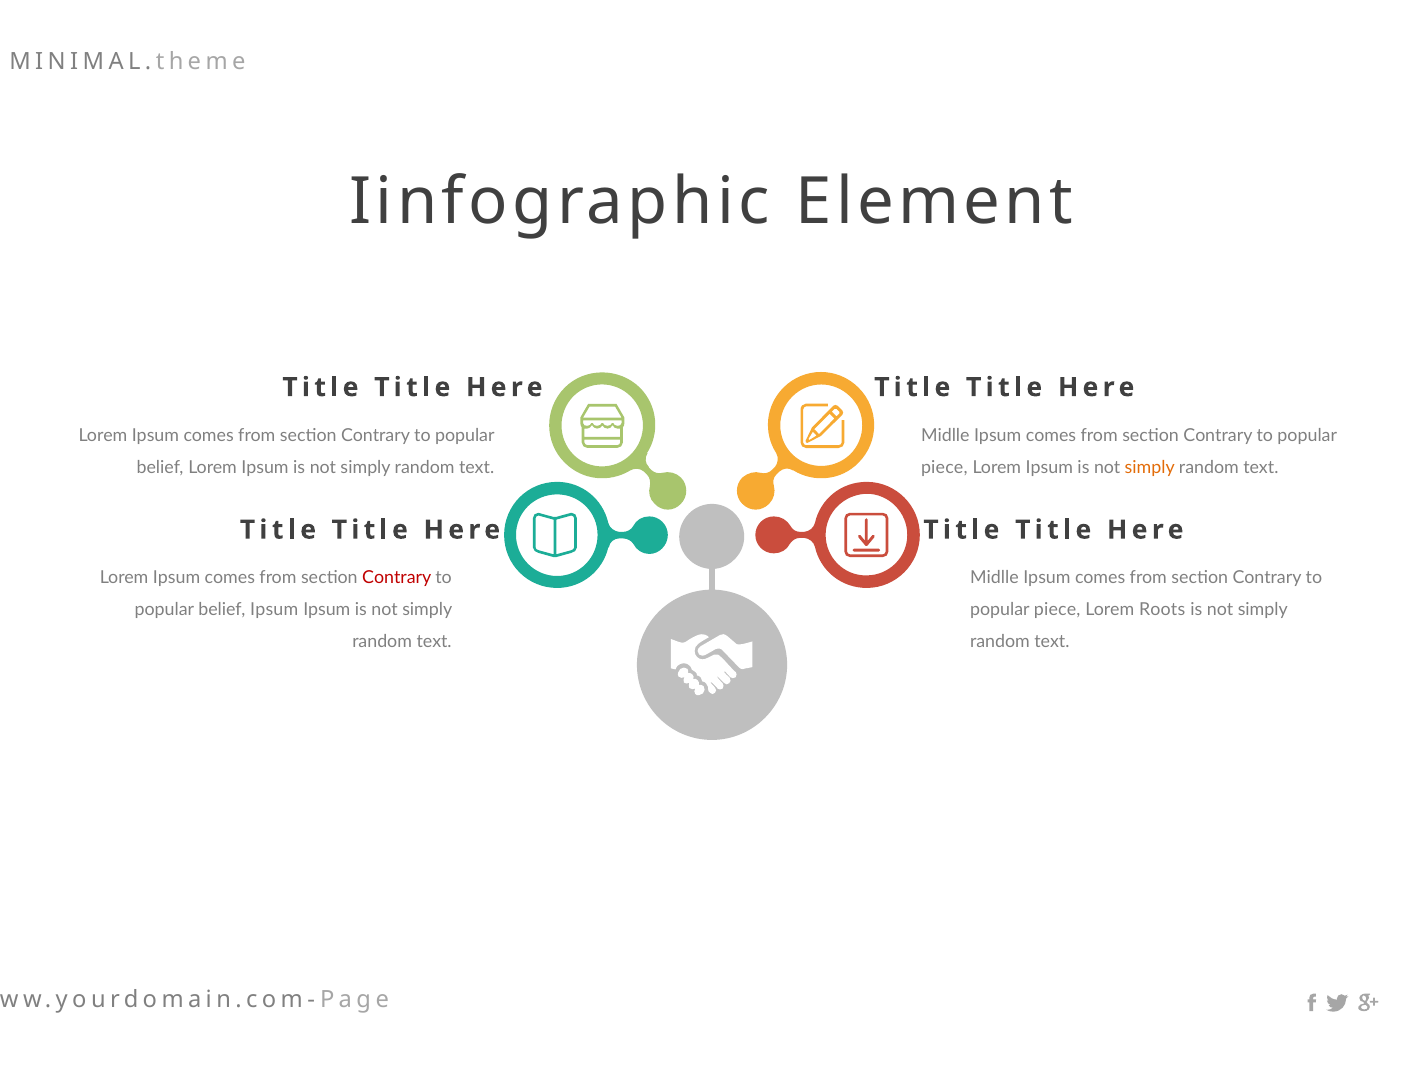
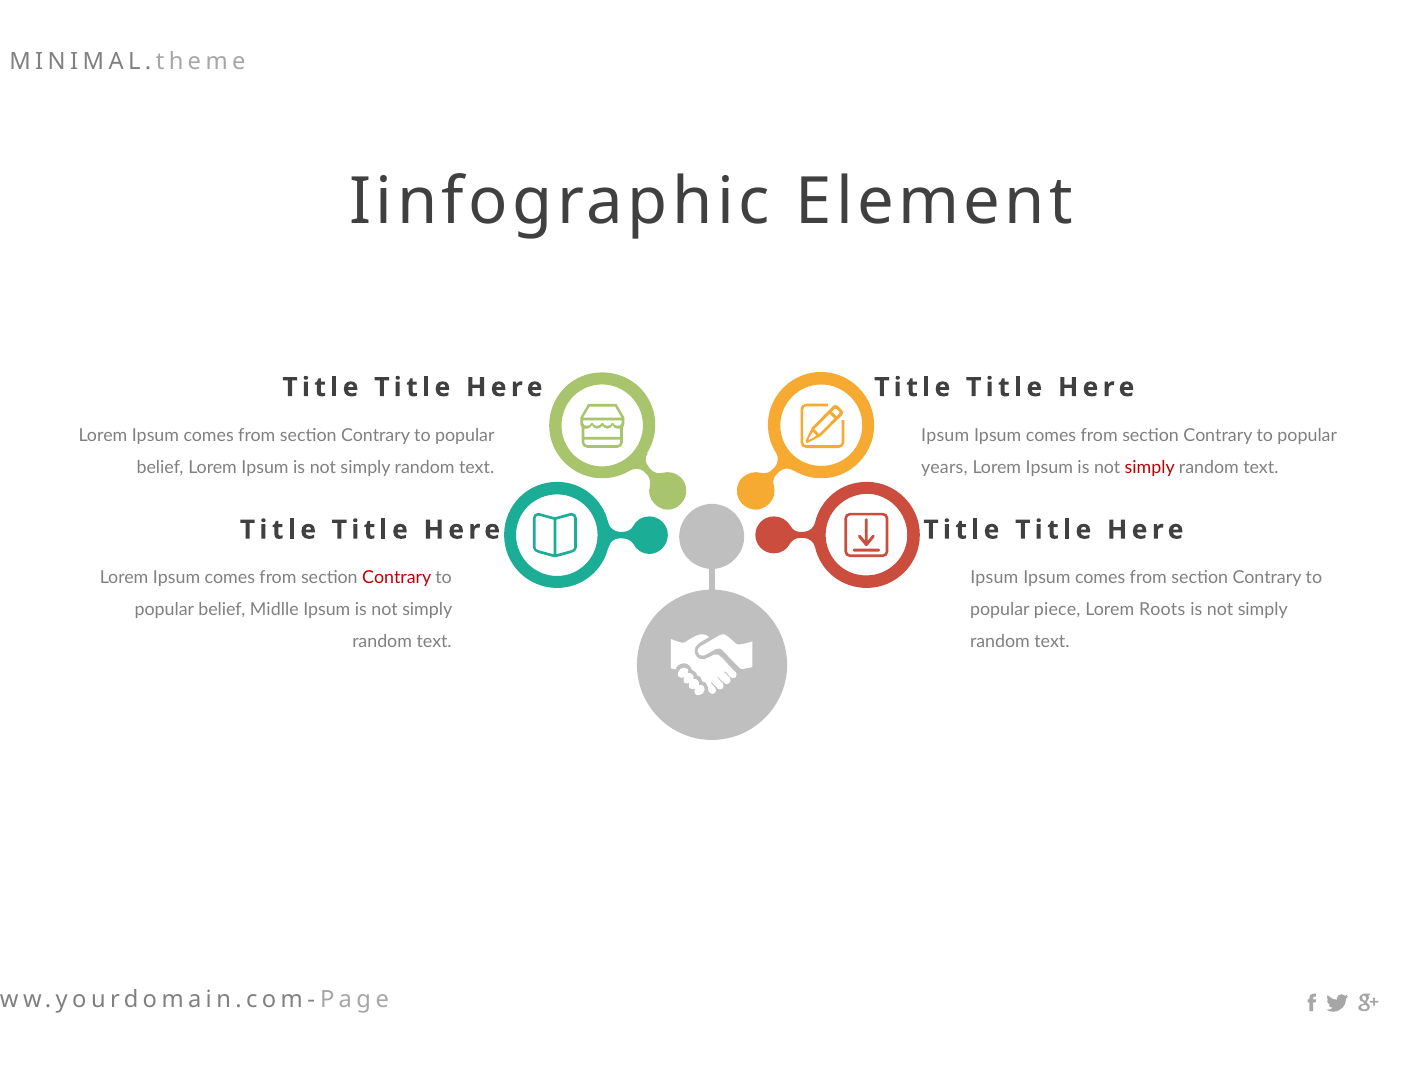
Midlle: Midlle -> Ipsum (945, 435)
piece: piece -> years (944, 467)
simply colour: orange -> red (1150, 467)
Midlle: Midlle -> Ipsum (994, 578)
belief Ipsum: Ipsum -> Midlle (274, 610)
